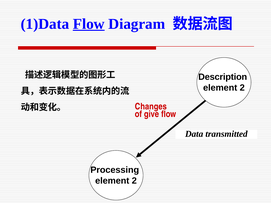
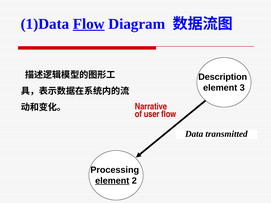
2: 2 -> 3 (242, 88)
Changes: Changes -> Narrative (151, 107)
give: give -> user (152, 114)
element underline: none -> present (112, 181)
